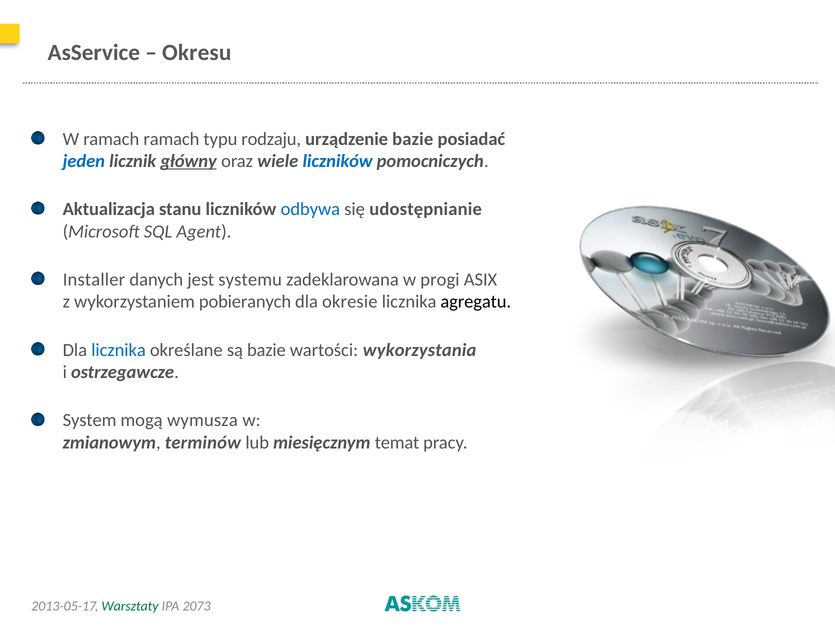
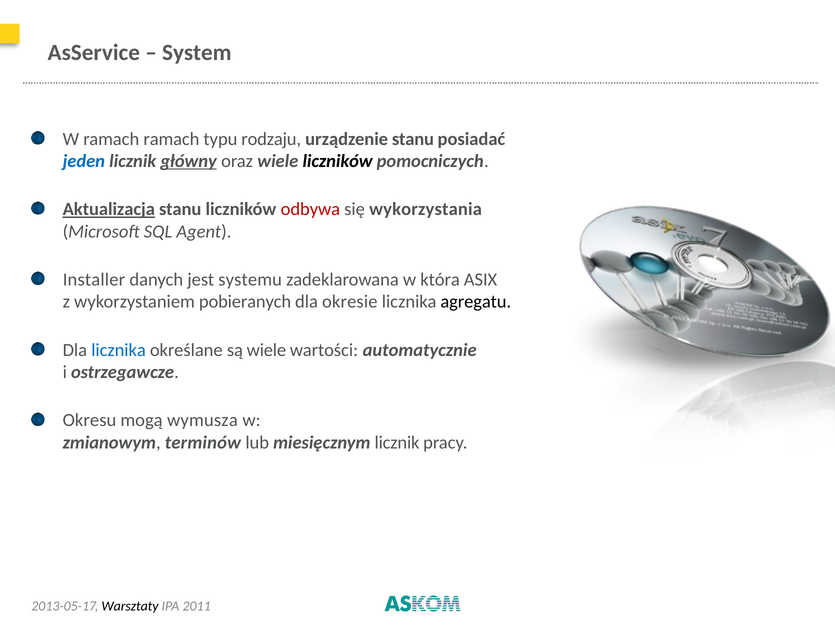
Okresu: Okresu -> System (197, 52)
urządzenie bazie: bazie -> stanu (413, 139)
liczników colour: blue -> black (338, 161)
Aktualizacja underline: none -> present (109, 209)
odbywa colour: blue -> red (310, 209)
udostępnianie: udostępnianie -> wykorzystania (426, 209)
progi: progi -> która (440, 280)
są bazie: bazie -> wiele (266, 350)
wykorzystania: wykorzystania -> automatycznie (420, 350)
System: System -> Okresu (89, 421)
miesięcznym temat: temat -> licznik (397, 443)
Warsztaty colour: green -> black (130, 606)
2073: 2073 -> 2011 (197, 606)
